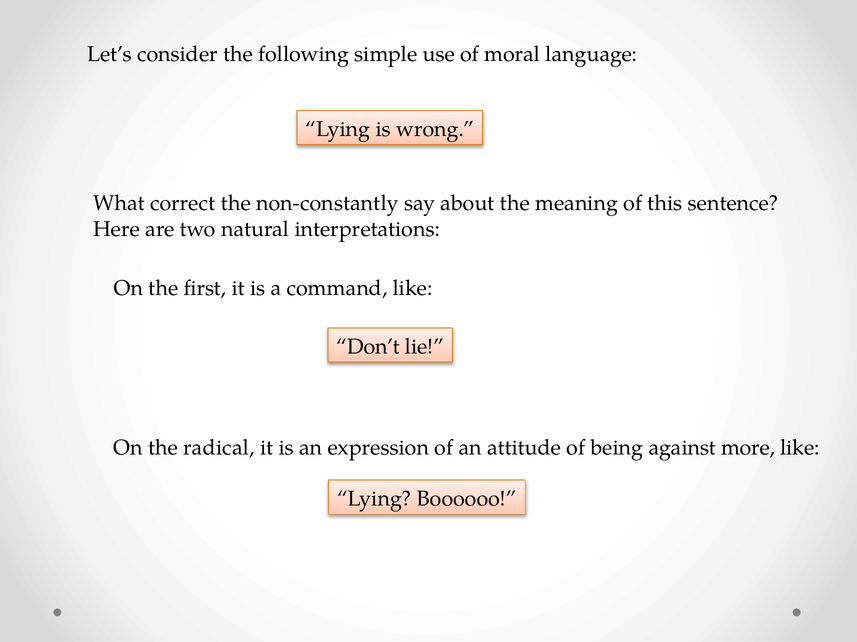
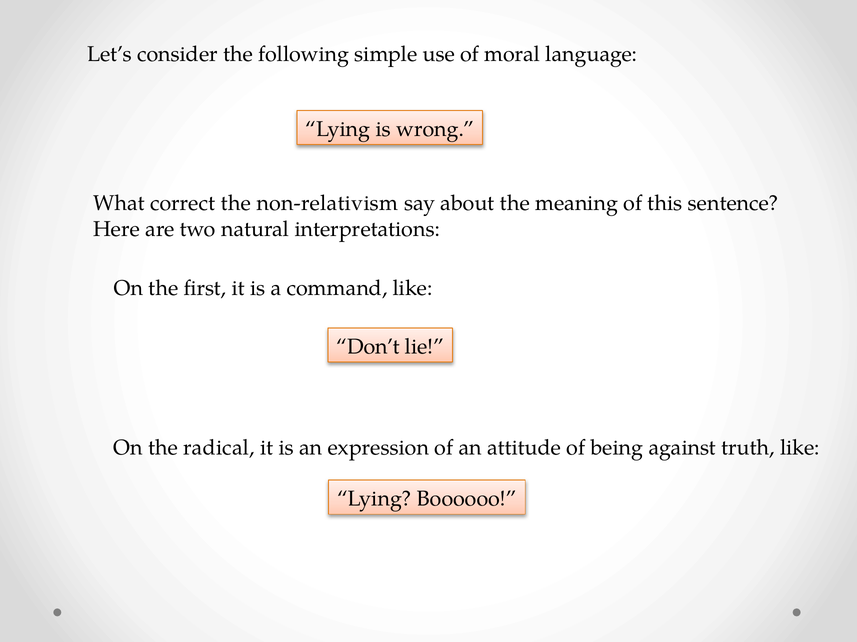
non-constantly: non-constantly -> non-relativism (327, 204)
more: more -> truth (748, 448)
